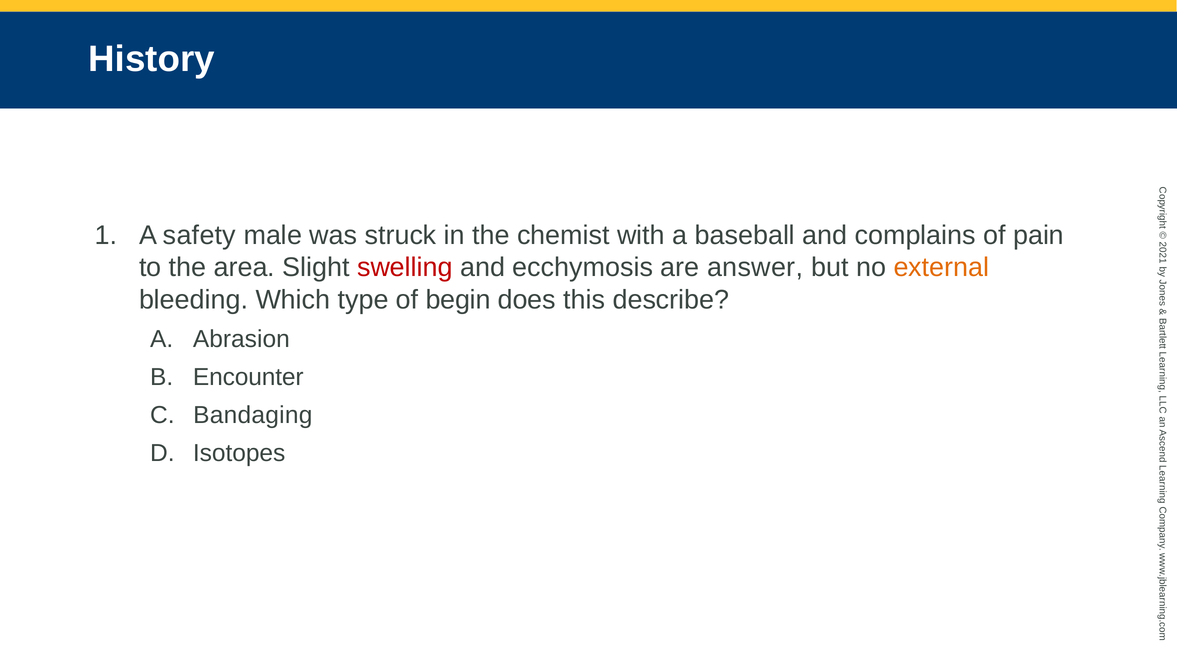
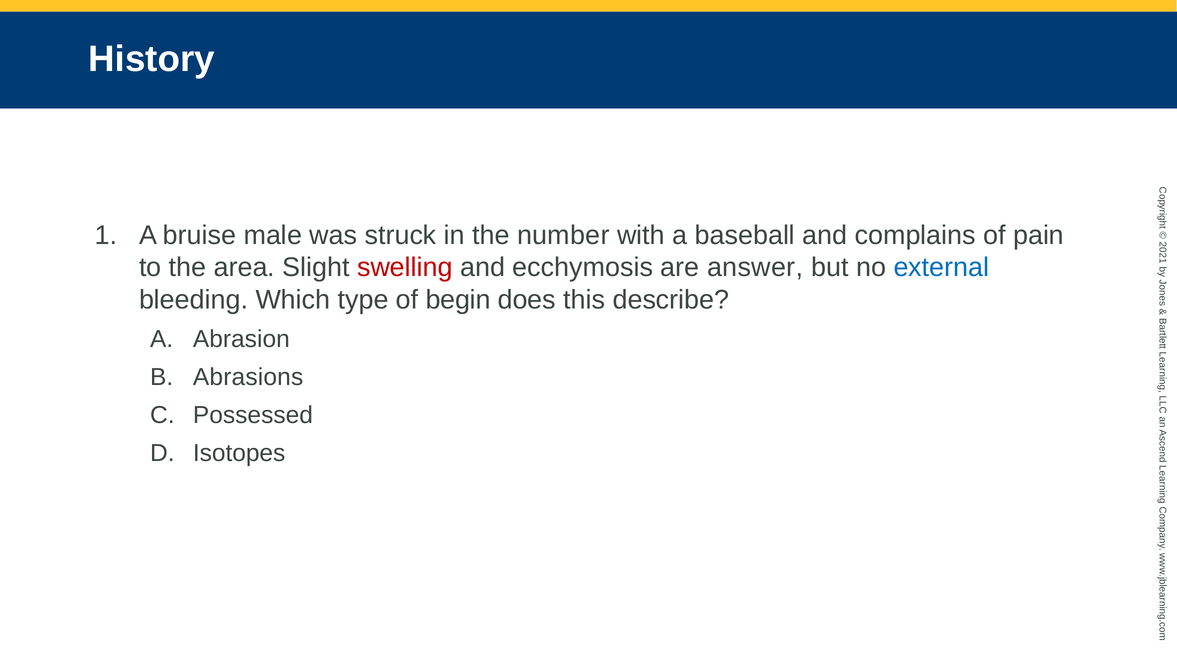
safety: safety -> bruise (200, 235)
chemist: chemist -> number (563, 235)
external colour: orange -> blue (941, 268)
Encounter: Encounter -> Abrasions (248, 377)
Bandaging: Bandaging -> Possessed (253, 415)
